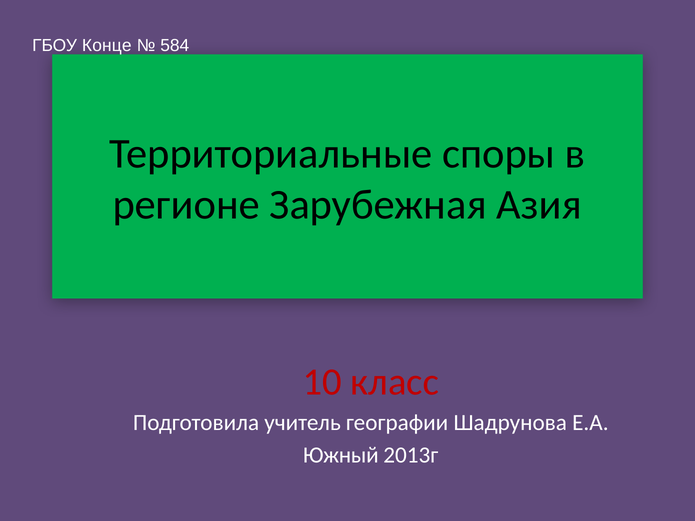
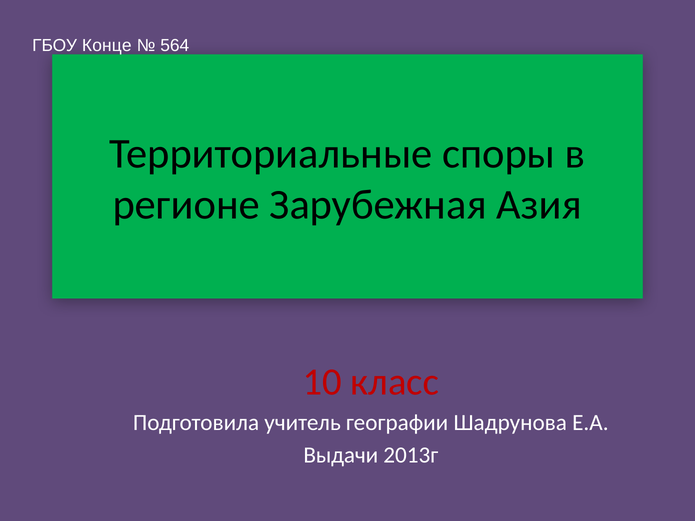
584: 584 -> 564 (175, 46)
Южный: Южный -> Выдачи (341, 455)
